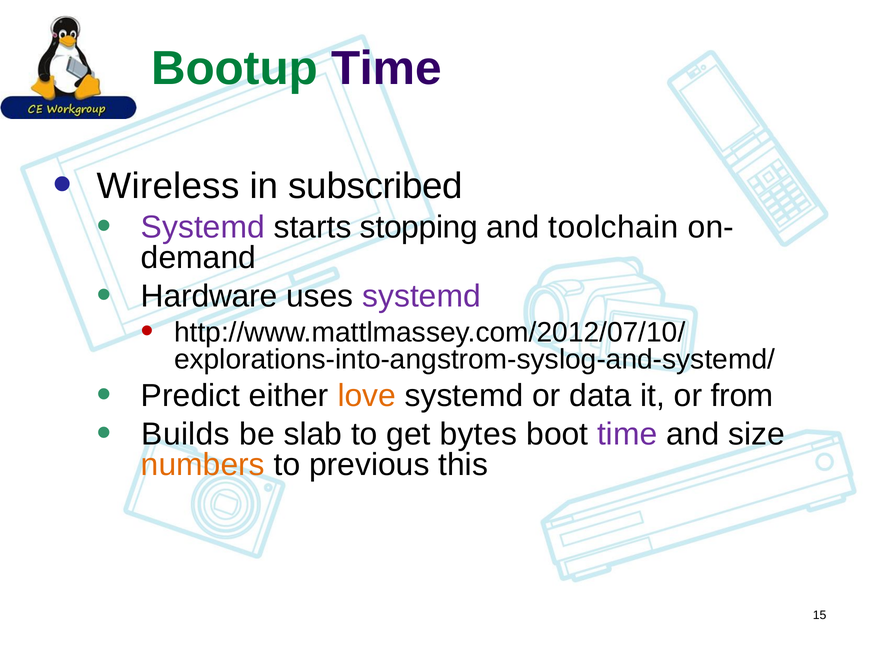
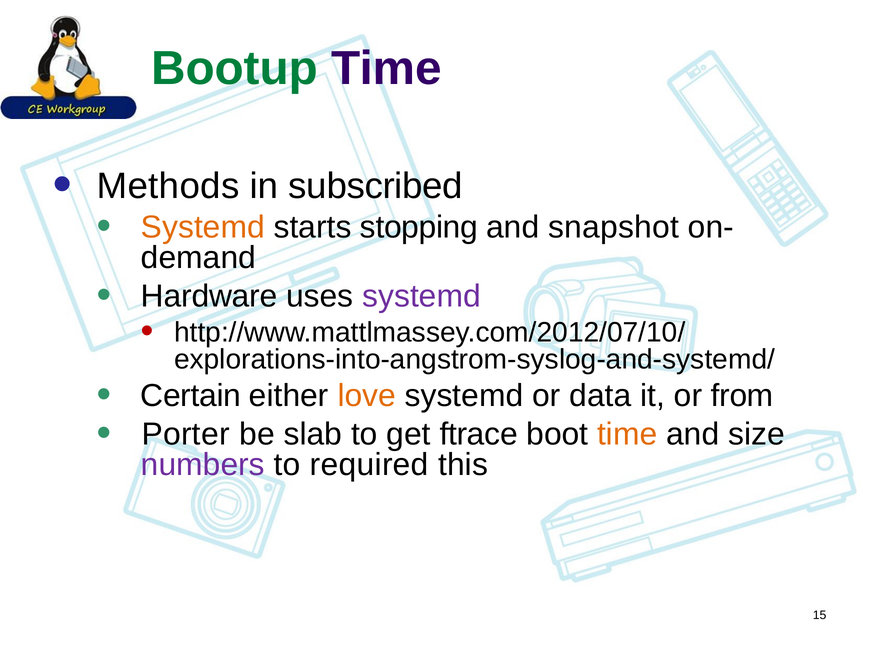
Wireless: Wireless -> Methods (168, 186)
Systemd colour: purple -> orange (203, 228)
toolchain: toolchain -> snapshot (613, 228)
Predict: Predict -> Certain (191, 396)
Builds: Builds -> Porter (186, 435)
bytes: bytes -> ftrace (479, 435)
time colour: purple -> orange (627, 435)
numbers colour: orange -> purple (203, 465)
previous: previous -> required (369, 465)
